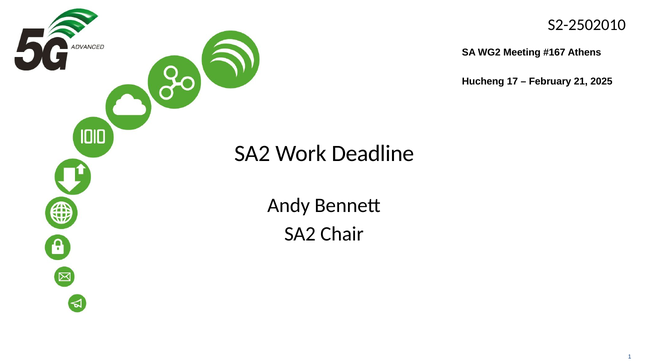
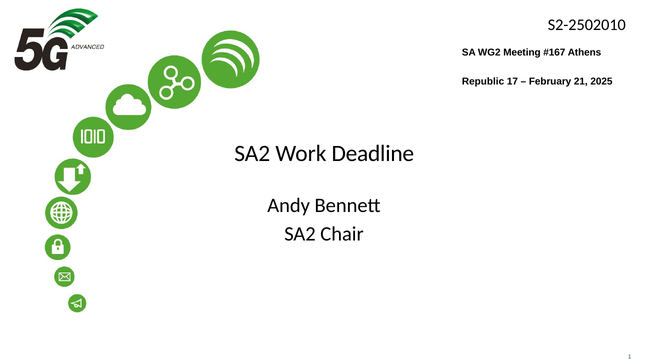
Hucheng: Hucheng -> Republic (483, 81)
